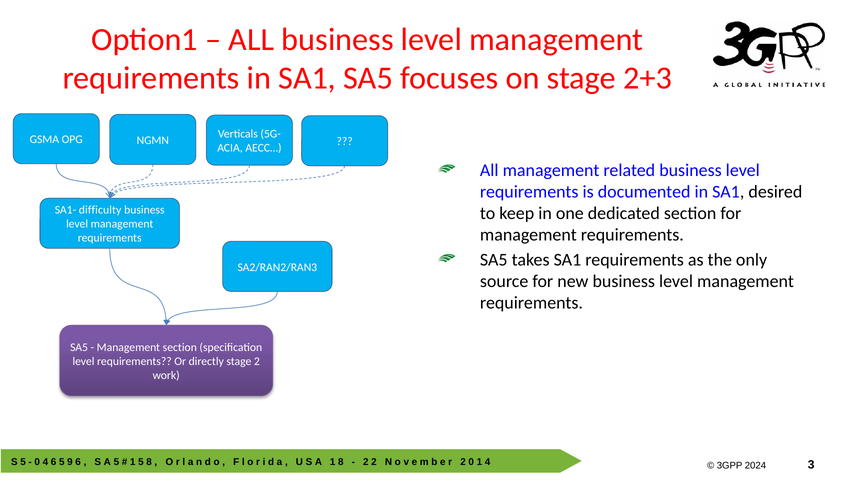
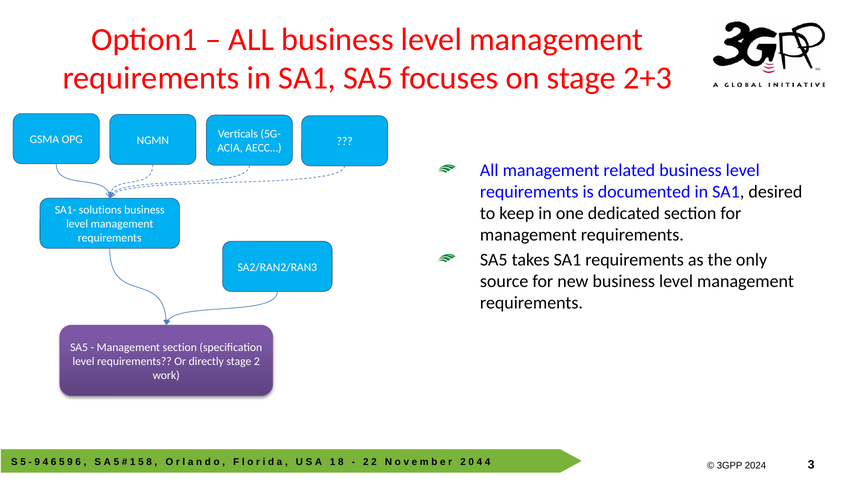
difficulty: difficulty -> solutions (100, 210)
0: 0 -> 9 (37, 462)
1: 1 -> 4 (479, 462)
